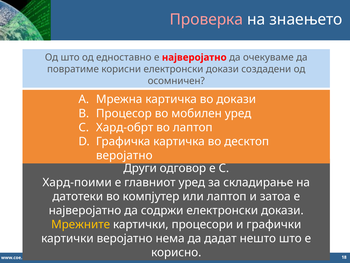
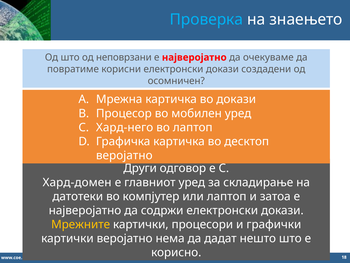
Проверка colour: pink -> light blue (206, 19)
едноставно: едноставно -> неповрзани (124, 57)
Хард-обрт: Хард-обрт -> Хард-него (125, 127)
Хард-поими: Хард-поими -> Хард-домен (77, 182)
